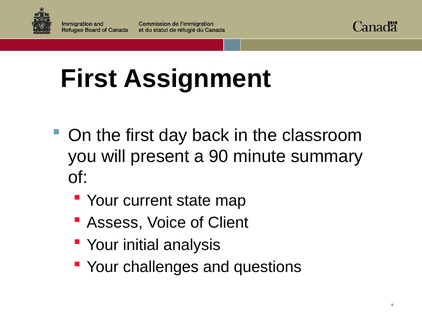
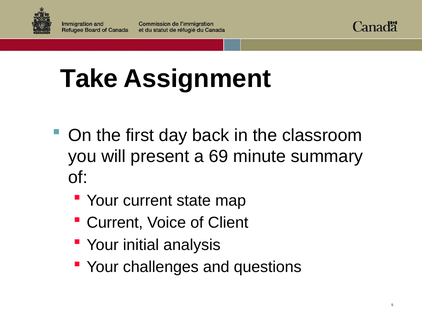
First: First -> Take (89, 79)
90: 90 -> 69 (219, 157)
Assess: Assess -> Current (115, 223)
